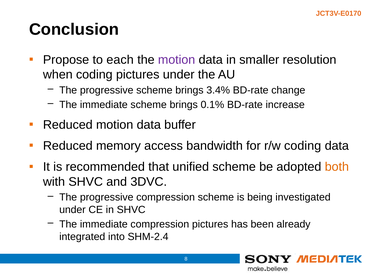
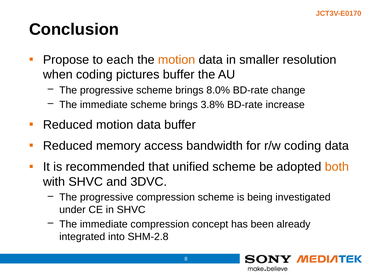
motion colour: purple -> orange (177, 60)
pictures under: under -> buffer (179, 75)
3.4%: 3.4% -> 8.0% (218, 90)
0.1%: 0.1% -> 3.8% (212, 105)
compression pictures: pictures -> concept (210, 224)
SHM-2.4: SHM-2.4 -> SHM-2.8 (148, 237)
